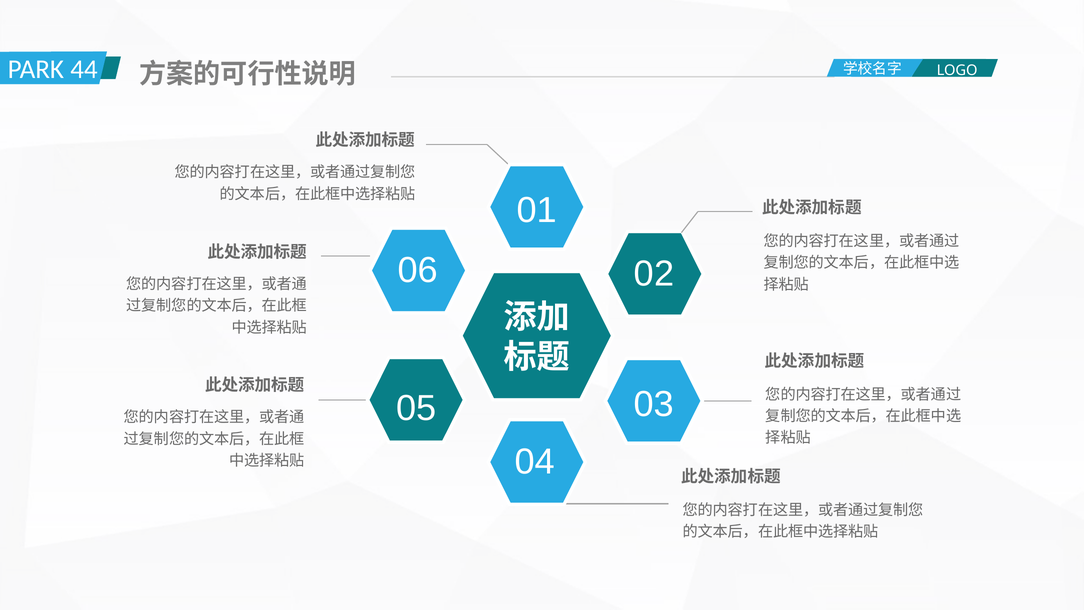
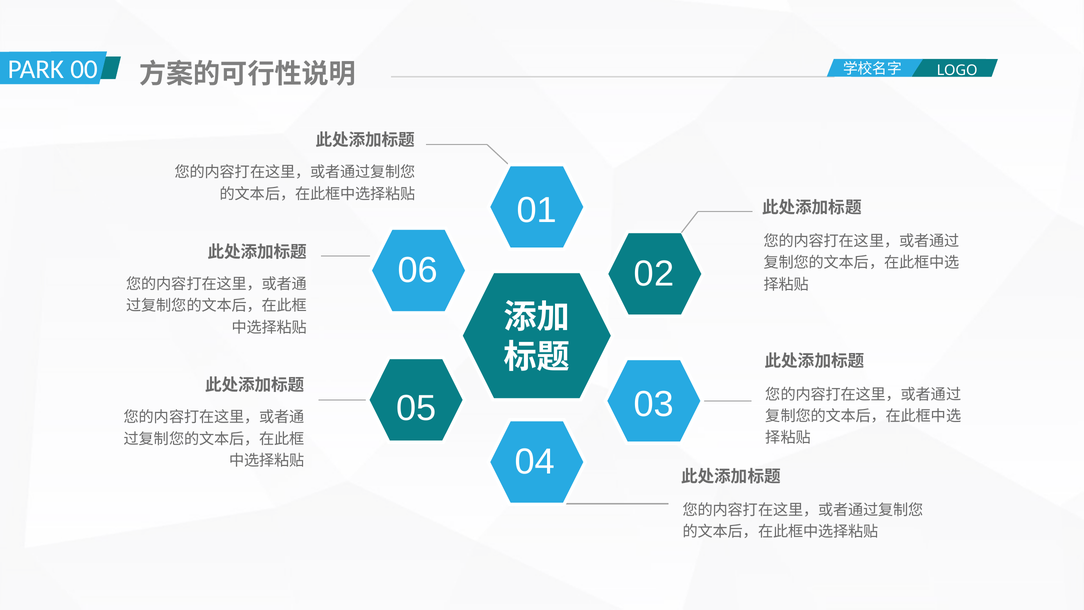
44: 44 -> 00 (84, 69)
